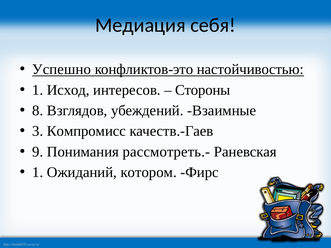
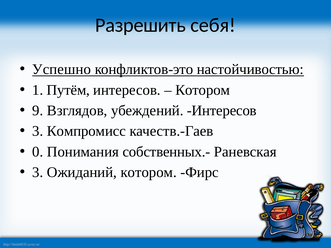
Медиация: Медиация -> Разрешить (140, 25)
Исход: Исход -> Путём (68, 90)
Стороны: Стороны -> Котором (203, 90)
8: 8 -> 9 (38, 111)
убеждений Взаимные: Взаимные -> Интересов (222, 111)
9: 9 -> 0 (38, 152)
рассмотреть.-: рассмотреть.- -> собственных.- (166, 152)
1: 1 -> 3 (38, 172)
